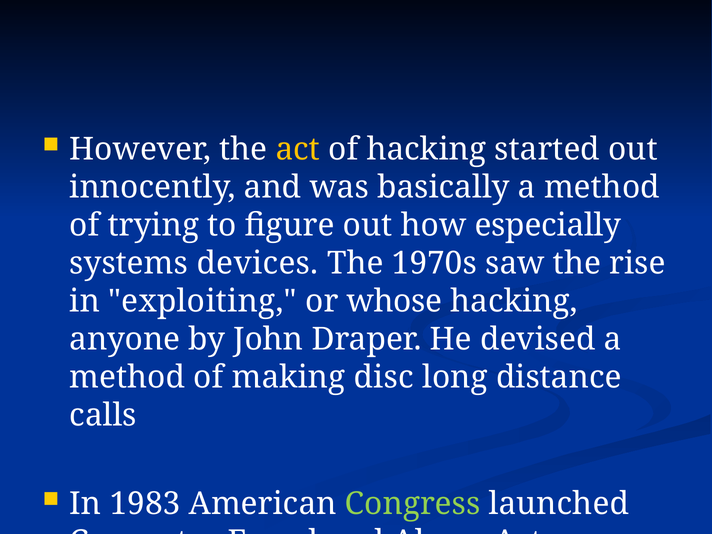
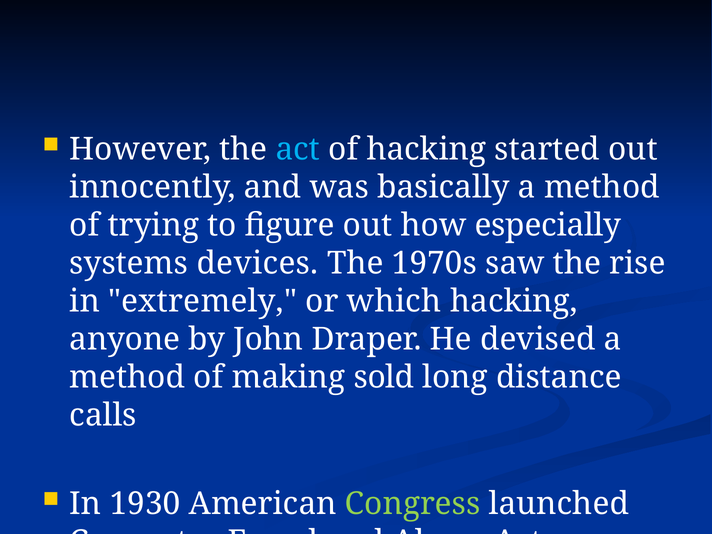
act colour: yellow -> light blue (298, 149)
exploiting: exploiting -> extremely (203, 301)
whose: whose -> which (394, 301)
disc: disc -> sold (384, 377)
1983: 1983 -> 1930 (145, 504)
